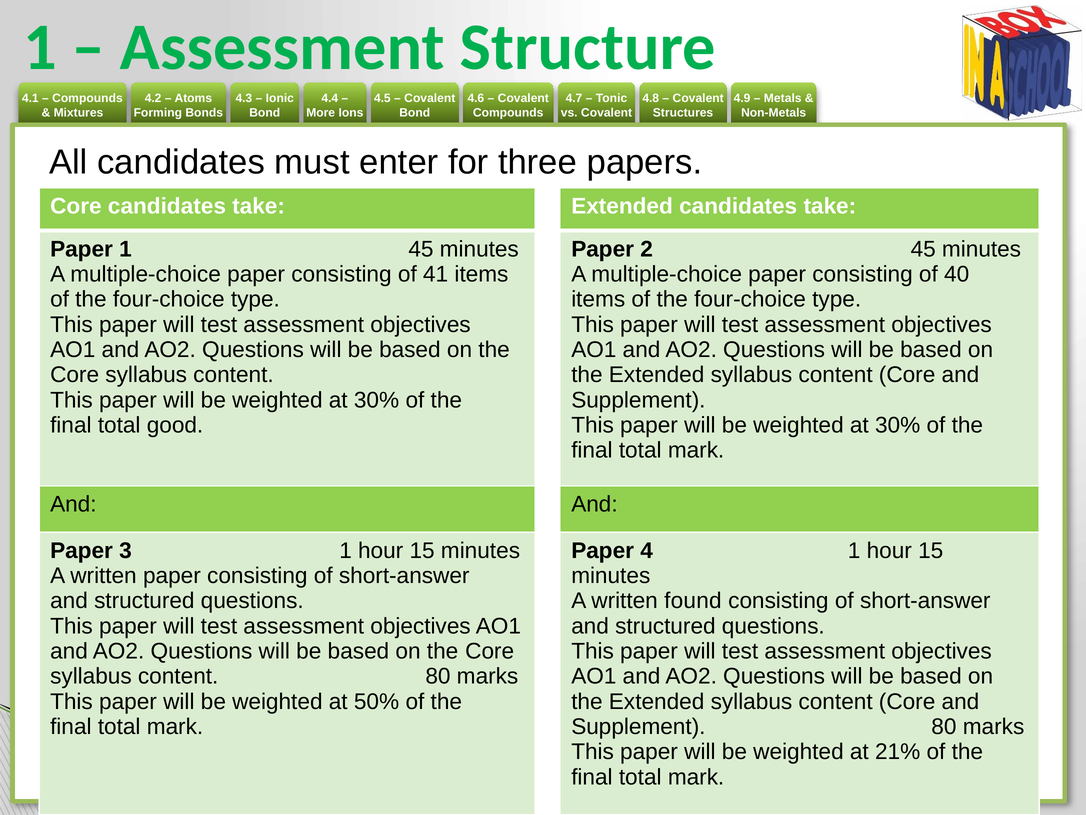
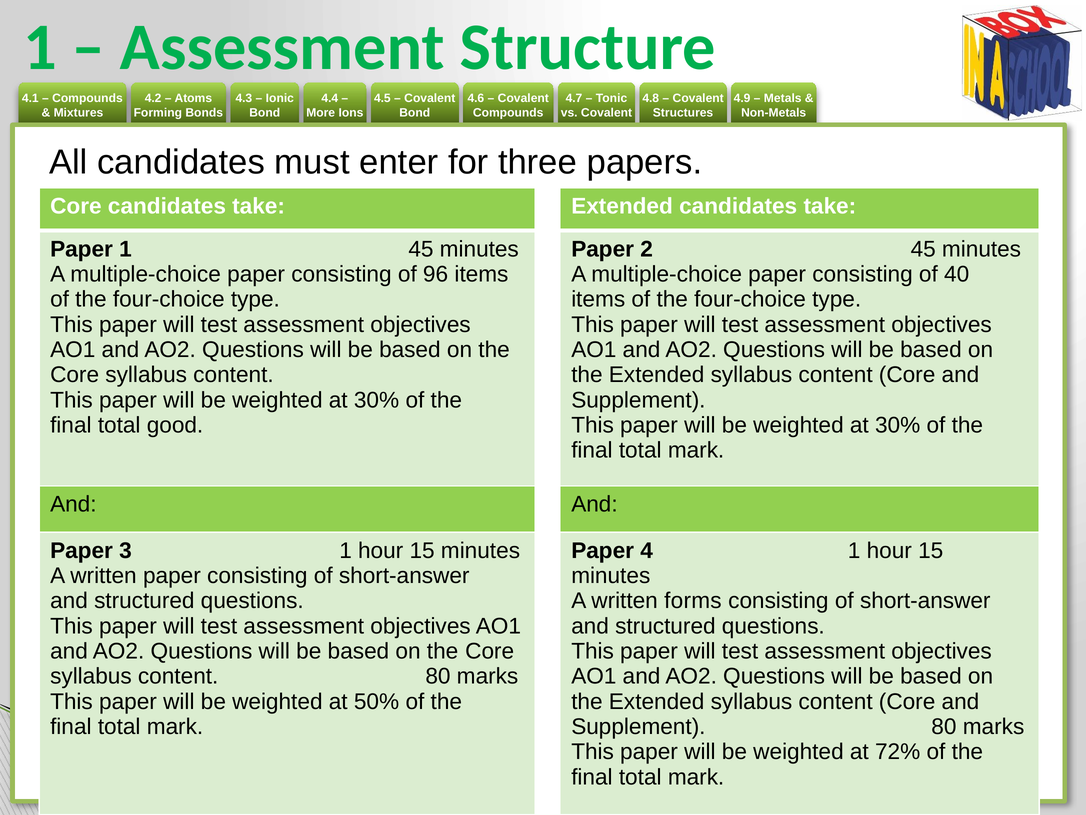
41: 41 -> 96 (436, 274)
found: found -> forms (693, 601)
21%: 21% -> 72% (898, 751)
